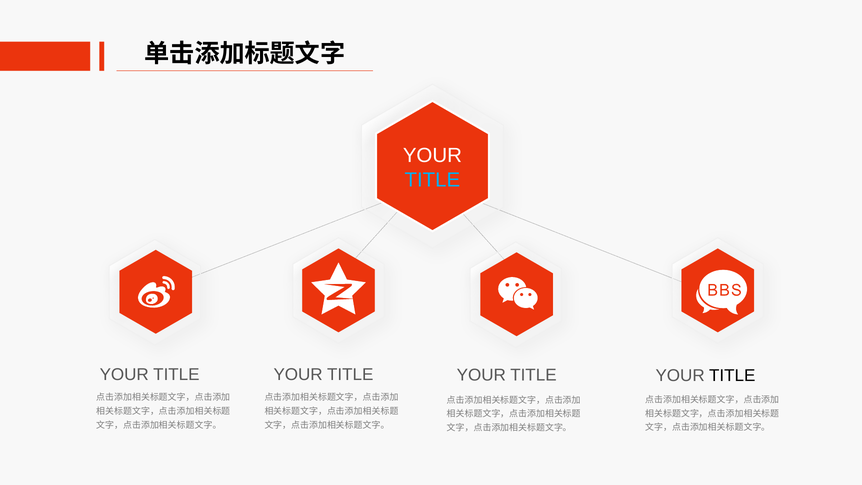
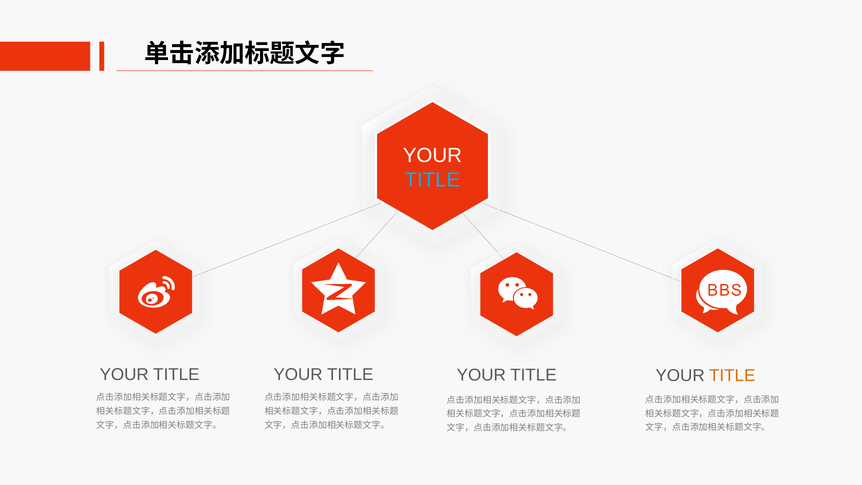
TITLE colour: black -> orange (732, 375)
